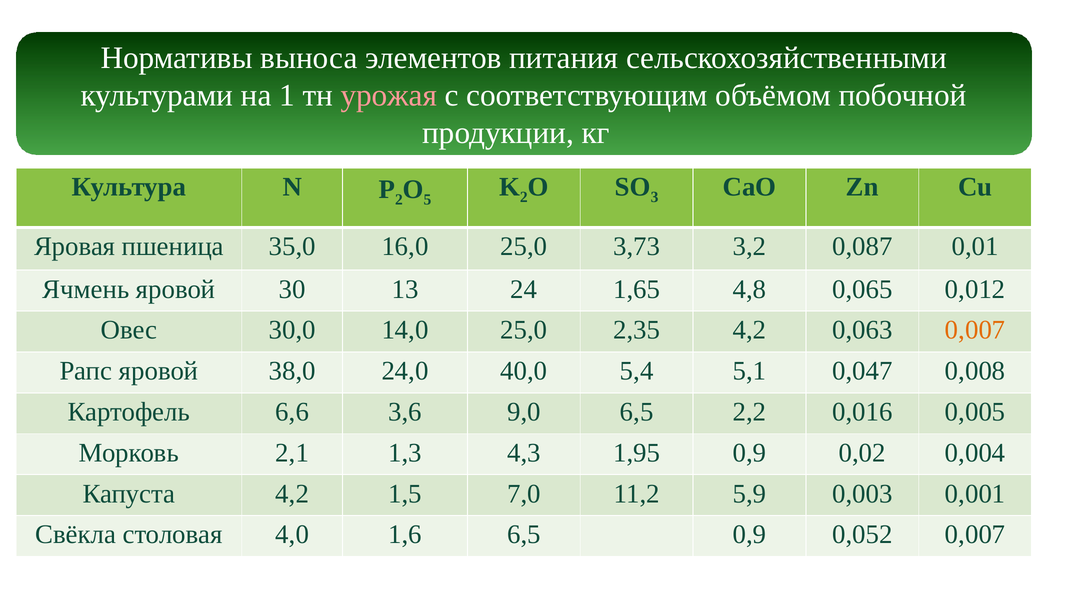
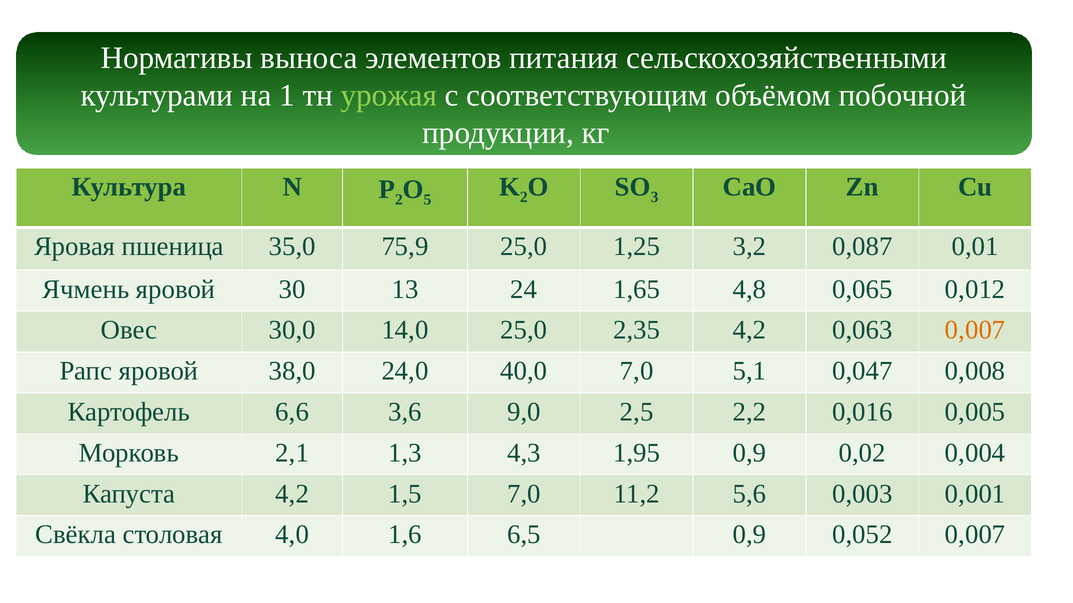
урожая colour: pink -> light green (389, 96)
16,0: 16,0 -> 75,9 (405, 247)
3,73: 3,73 -> 1,25 (637, 247)
40,0 5,4: 5,4 -> 7,0 (637, 371)
9,0 6,5: 6,5 -> 2,5 (637, 412)
5,9: 5,9 -> 5,6 (750, 494)
